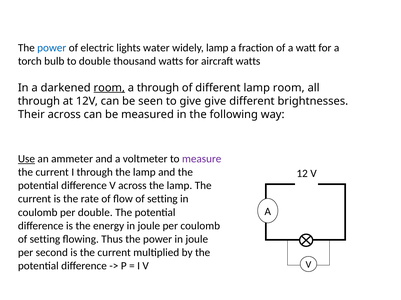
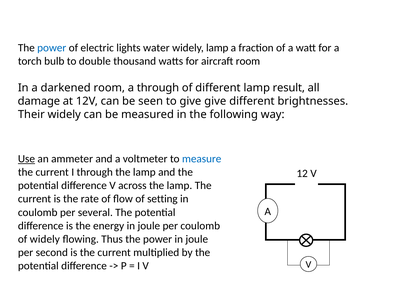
aircraft watts: watts -> room (248, 61)
room underline: present -> none (109, 88)
lamp room: room -> result (289, 88)
through: through -> damage (39, 101)
Their across: across -> widely (64, 115)
measure colour: purple -> blue (202, 159)
per double: double -> several (95, 213)
setting: setting -> widely (45, 240)
